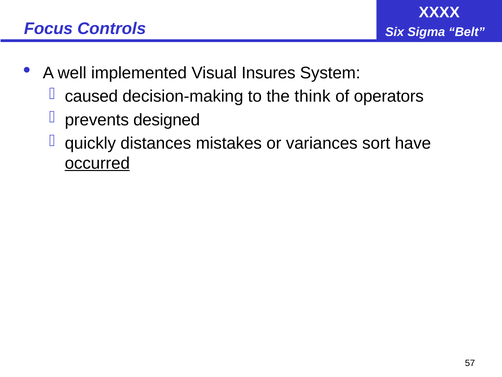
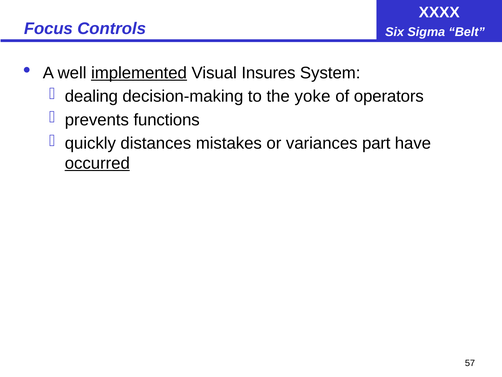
implemented underline: none -> present (139, 73)
caused: caused -> dealing (91, 96)
think: think -> yoke (312, 96)
designed: designed -> functions (167, 120)
sort: sort -> part (376, 143)
